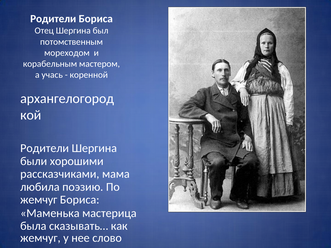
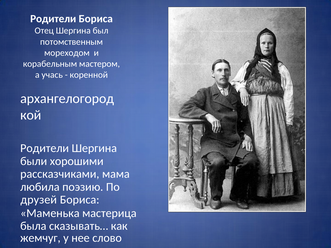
жемчуг: жемчуг -> друзей (39, 200)
